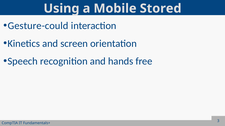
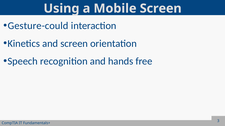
Mobile Stored: Stored -> Screen (161, 8)
